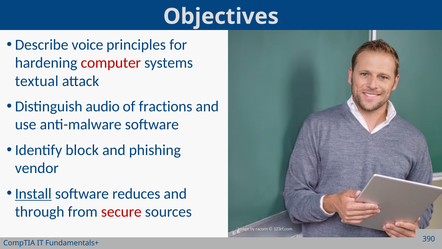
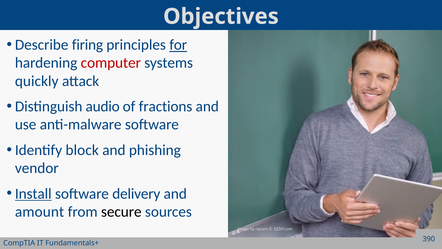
voice: voice -> firing (87, 45)
for underline: none -> present (178, 45)
textual: textual -> quickly (37, 81)
reduces: reduces -> delivery (136, 194)
through: through -> amount (40, 212)
secure colour: red -> black (121, 212)
